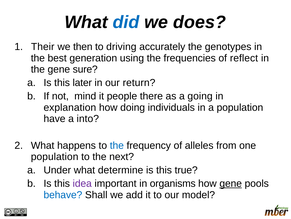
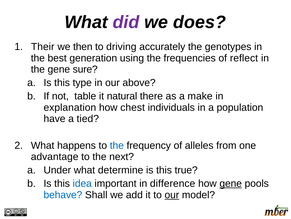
did colour: blue -> purple (126, 22)
later: later -> type (82, 83)
return: return -> above (139, 83)
mind: mind -> table (85, 96)
people: people -> natural (122, 96)
going: going -> make (200, 96)
doing: doing -> chest (133, 107)
into: into -> tied (88, 118)
population: population -> advantage (55, 156)
idea colour: purple -> blue (82, 183)
organisms: organisms -> difference (173, 183)
our underline: none -> present (172, 194)
